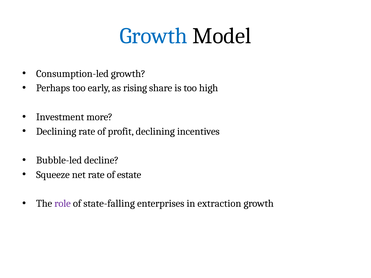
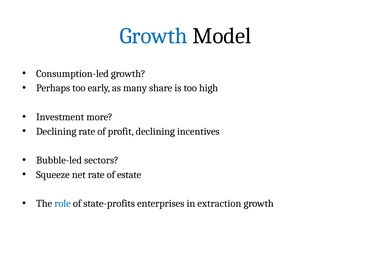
rising: rising -> many (135, 88)
decline: decline -> sectors (101, 160)
role colour: purple -> blue (63, 204)
state-falling: state-falling -> state-profits (109, 204)
